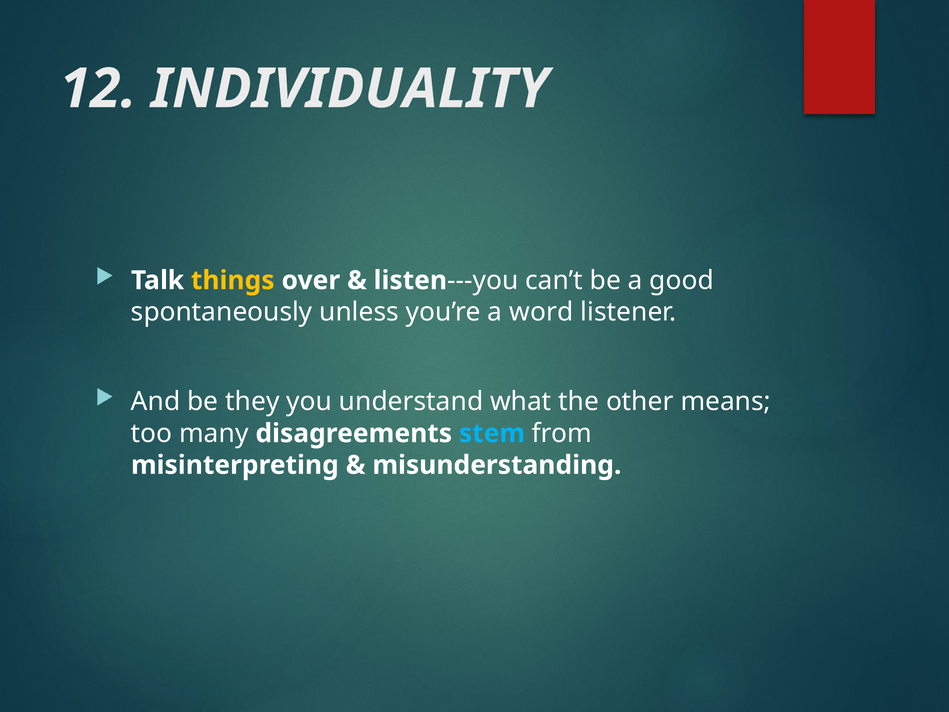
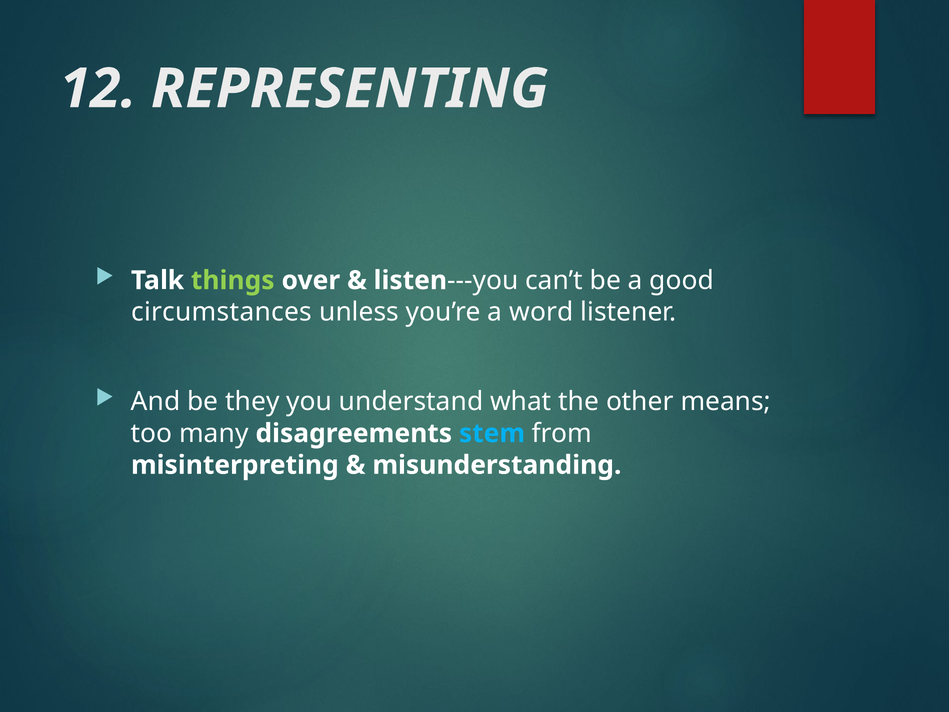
INDIVIDUALITY: INDIVIDUALITY -> REPRESENTING (350, 89)
things colour: yellow -> light green (233, 280)
spontaneously: spontaneously -> circumstances (222, 312)
